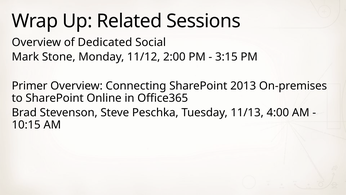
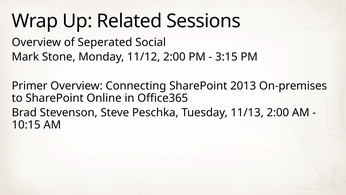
Dedicated: Dedicated -> Seperated (105, 42)
11/13 4:00: 4:00 -> 2:00 (278, 112)
